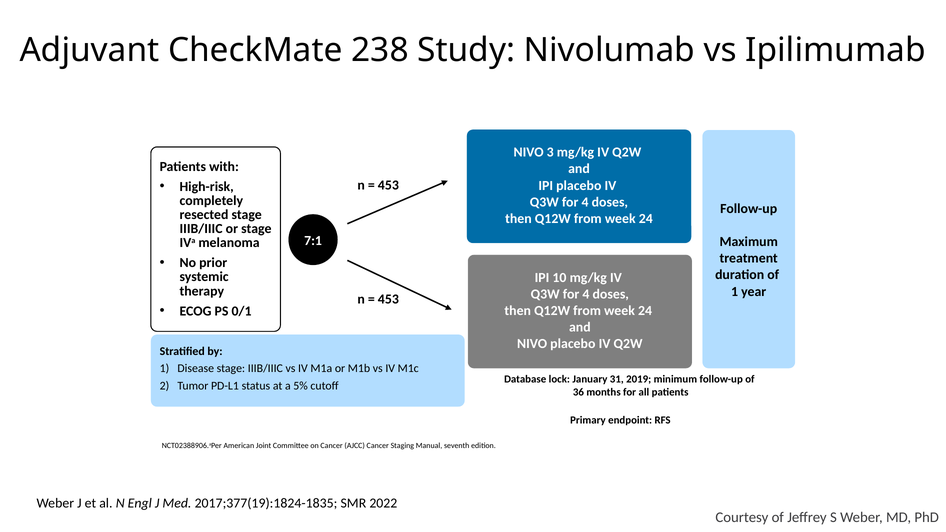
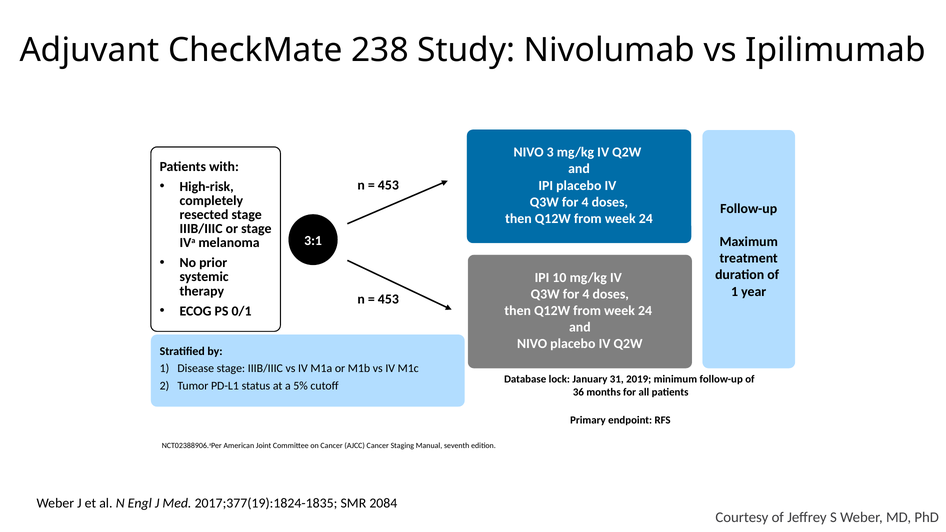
7:1: 7:1 -> 3:1 (313, 241)
2022: 2022 -> 2084 (383, 503)
